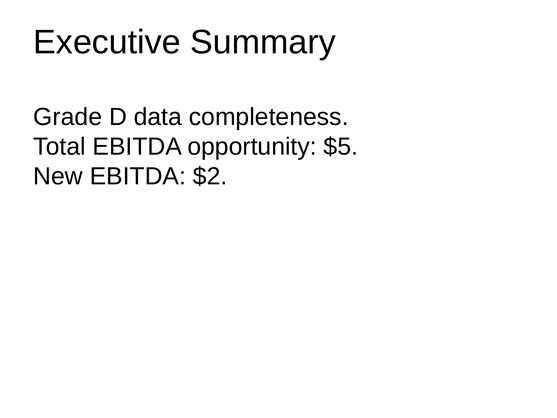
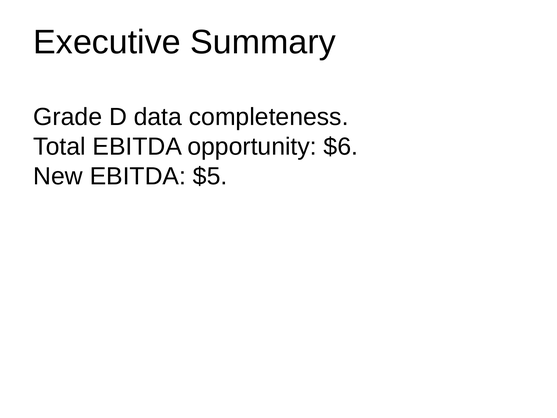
$5: $5 -> $6 (341, 147)
$2: $2 -> $5 (210, 176)
